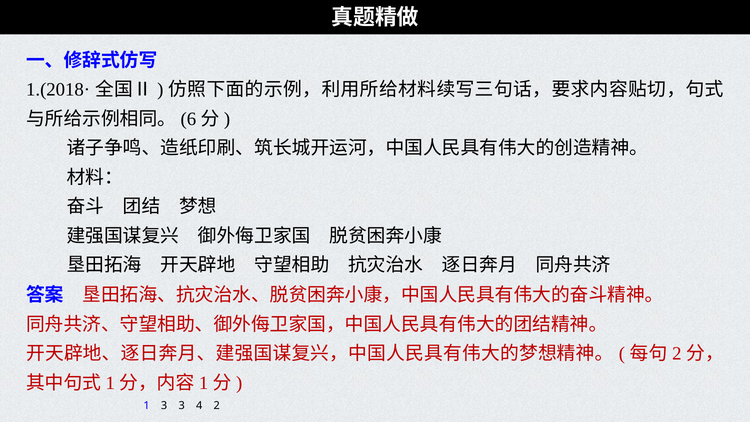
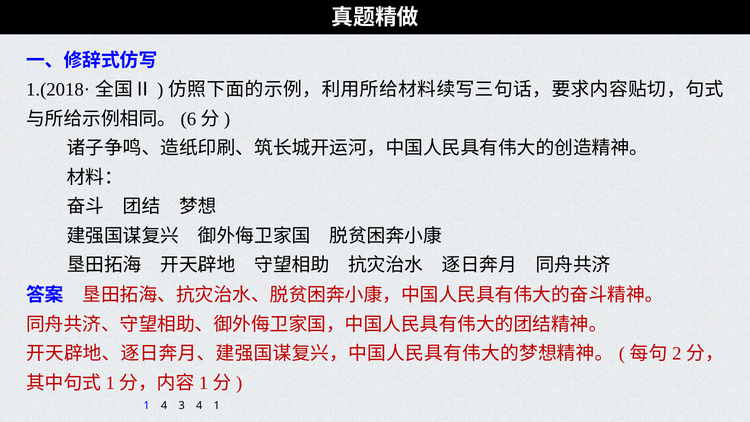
1 3: 3 -> 4 (164, 406)
4 2: 2 -> 1 (217, 406)
